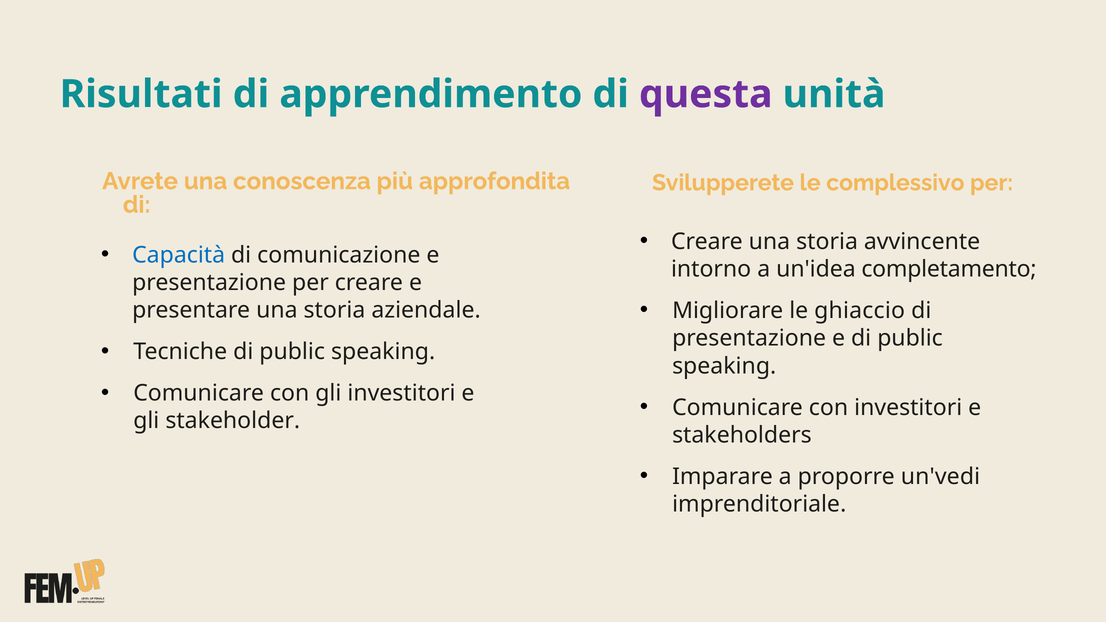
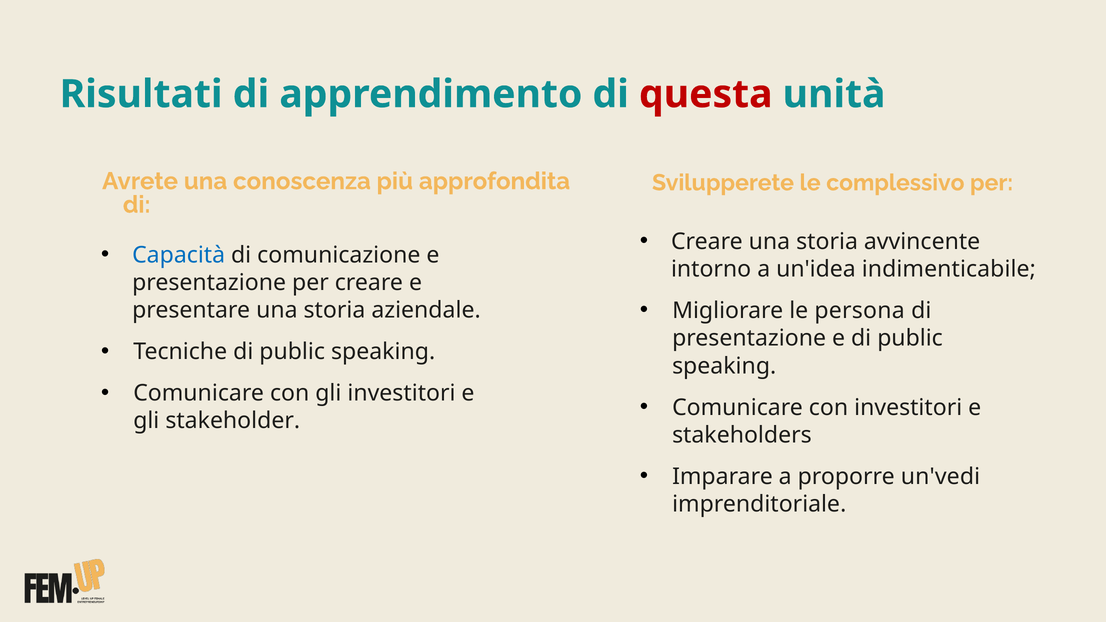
questa colour: purple -> red (706, 94)
completamento: completamento -> indimenticabile (949, 269)
ghiaccio: ghiaccio -> persona (860, 311)
